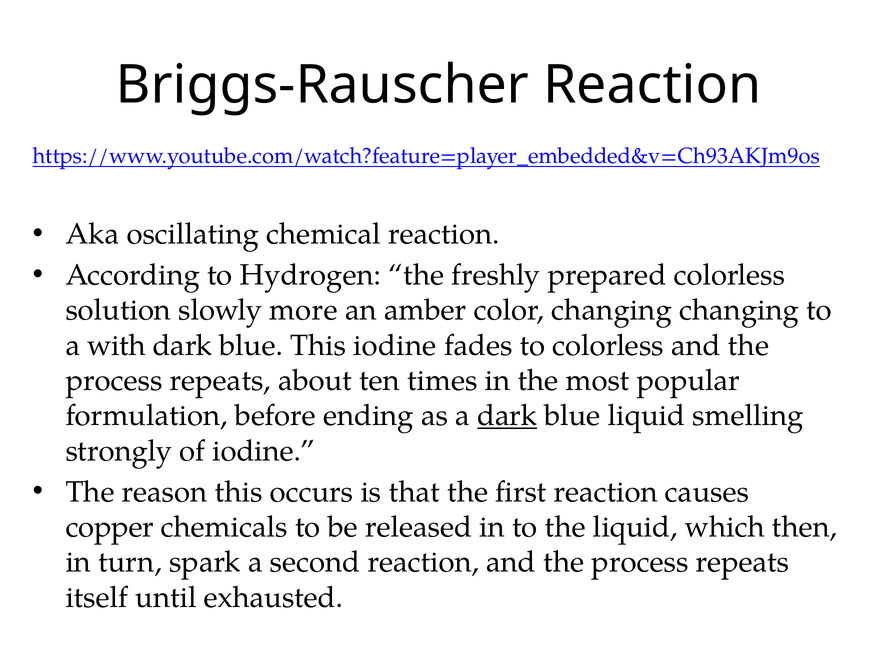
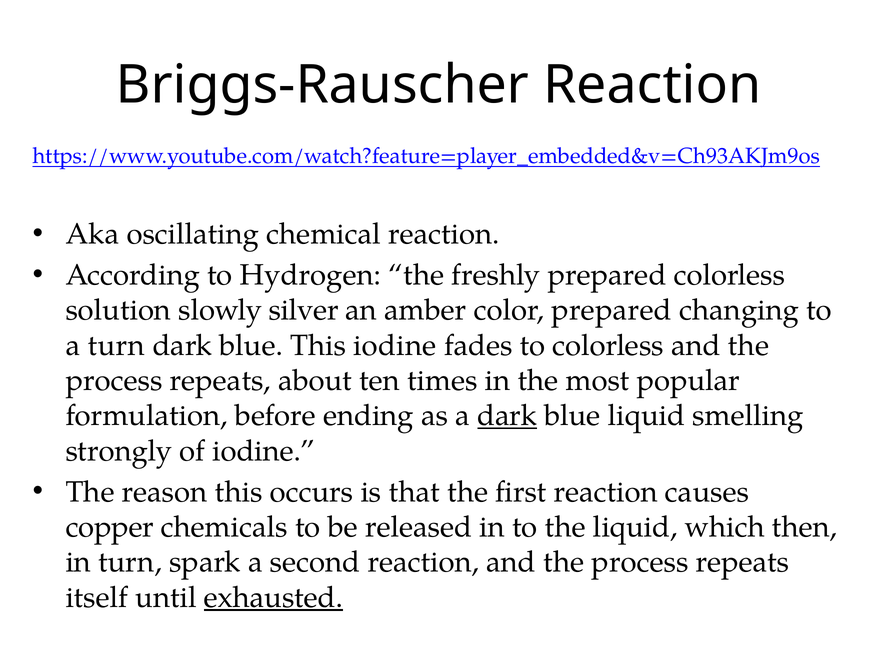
more: more -> silver (304, 310)
color changing: changing -> prepared (612, 310)
a with: with -> turn (116, 345)
exhausted underline: none -> present (273, 597)
